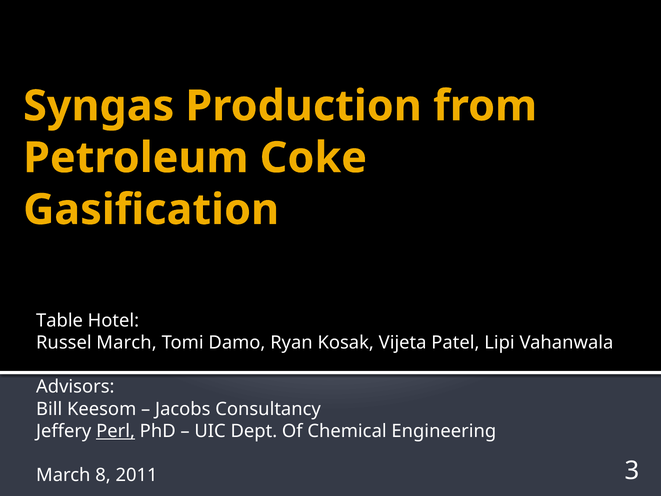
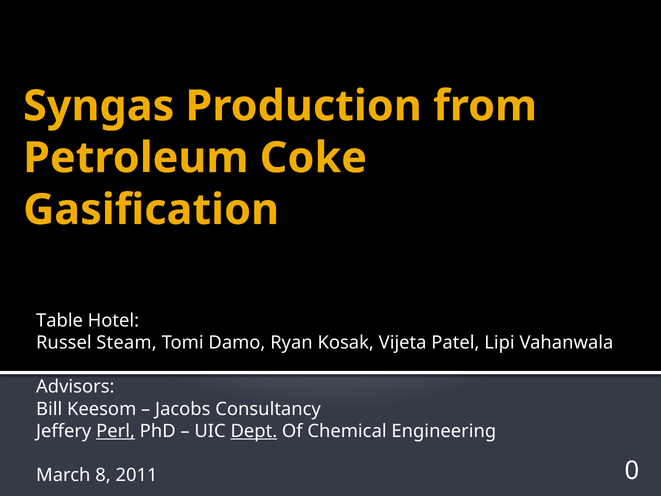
Russel March: March -> Steam (127, 343)
Dept underline: none -> present (254, 431)
3: 3 -> 0 (632, 470)
